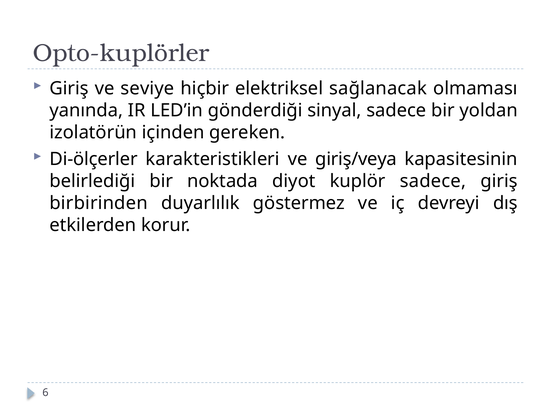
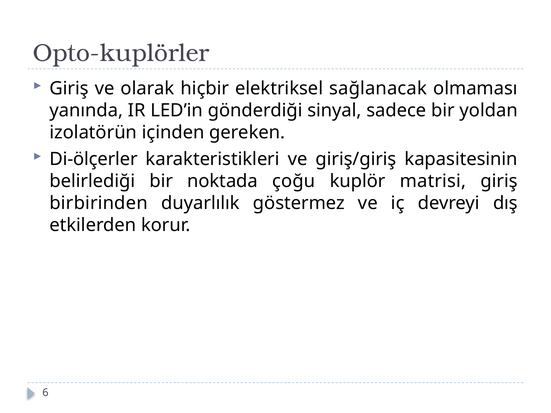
seviye: seviye -> olarak (148, 88)
giriş/veya: giriş/veya -> giriş/giriş (356, 159)
diyot: diyot -> çoğu (294, 181)
kuplör sadece: sadece -> matrisi (433, 181)
